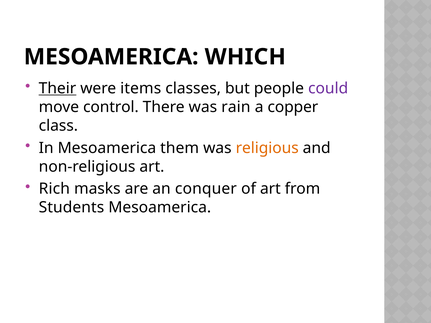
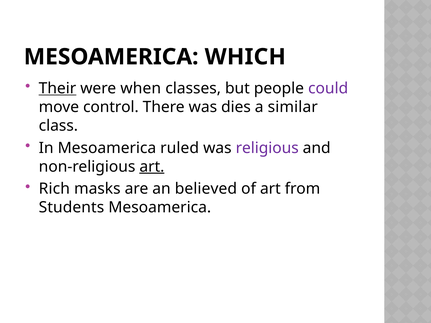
items: items -> when (141, 88)
rain: rain -> dies (236, 107)
copper: copper -> similar (293, 107)
them: them -> ruled (180, 148)
religious colour: orange -> purple (267, 148)
art underline: none -> present (152, 167)
conquer: conquer -> believed (206, 189)
